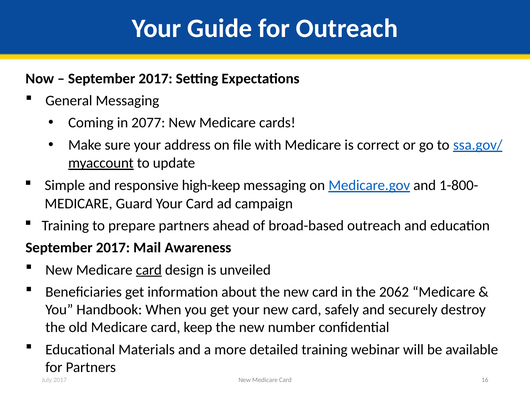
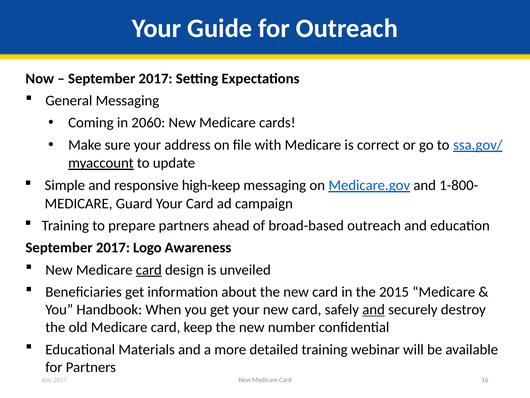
2077: 2077 -> 2060 (148, 123)
Mail: Mail -> Logo (147, 247)
2062: 2062 -> 2015 (394, 292)
and underline: none -> present (374, 309)
